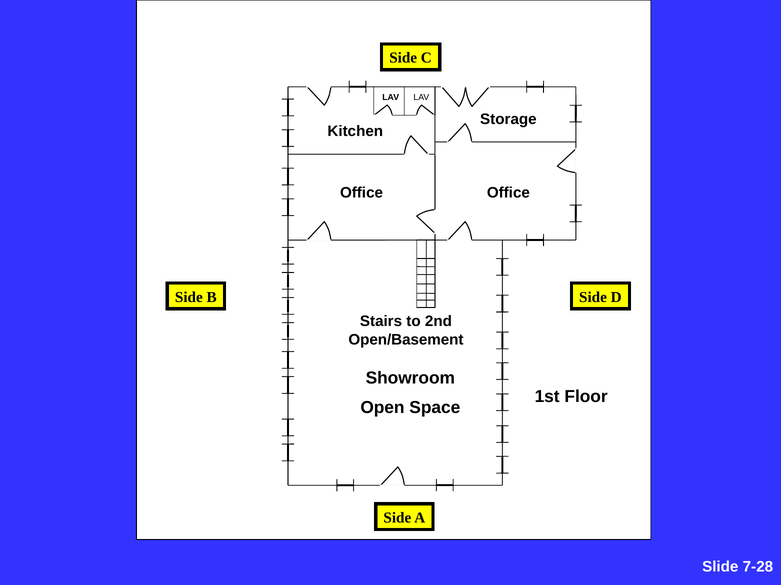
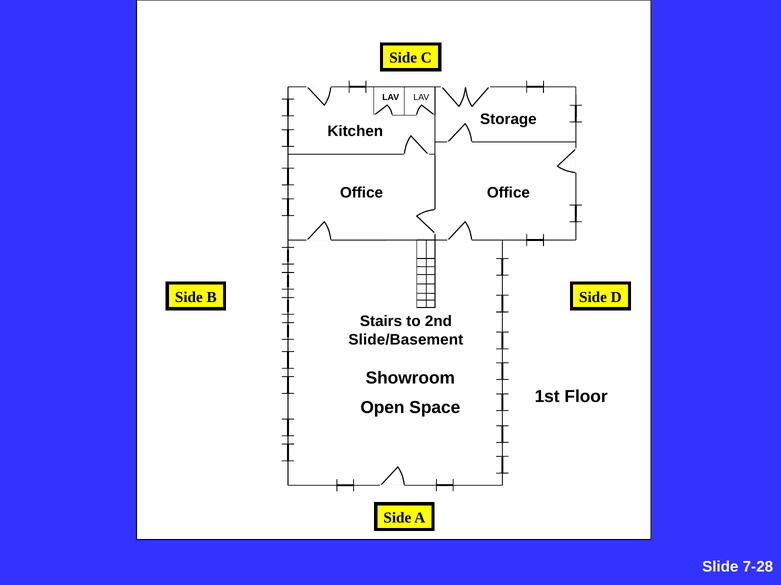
Open/Basement: Open/Basement -> Slide/Basement (406, 340)
